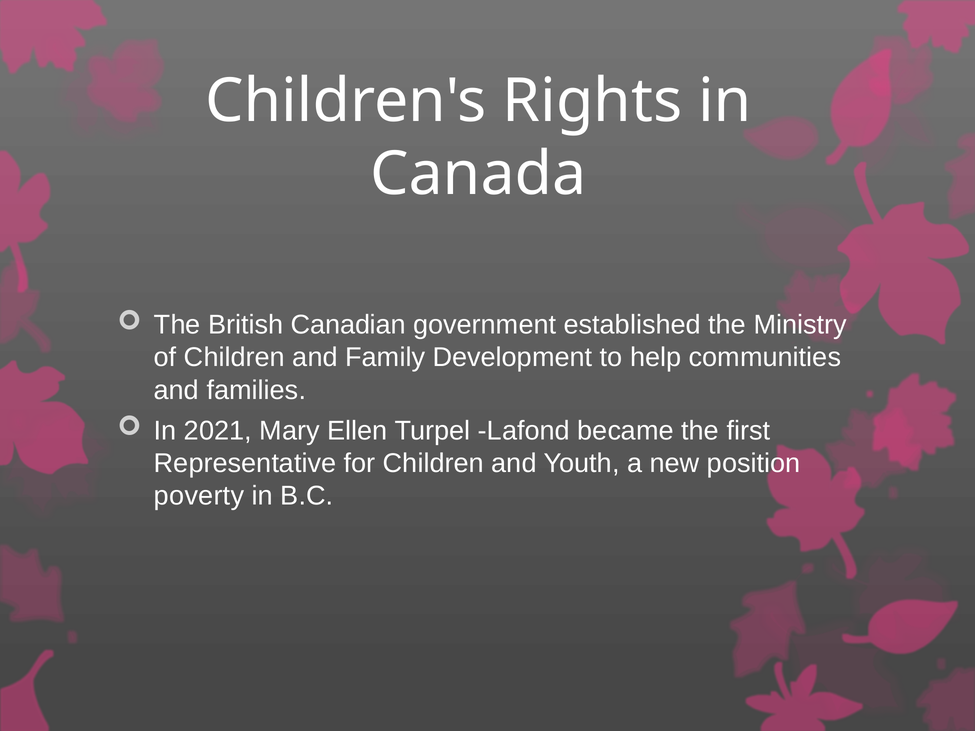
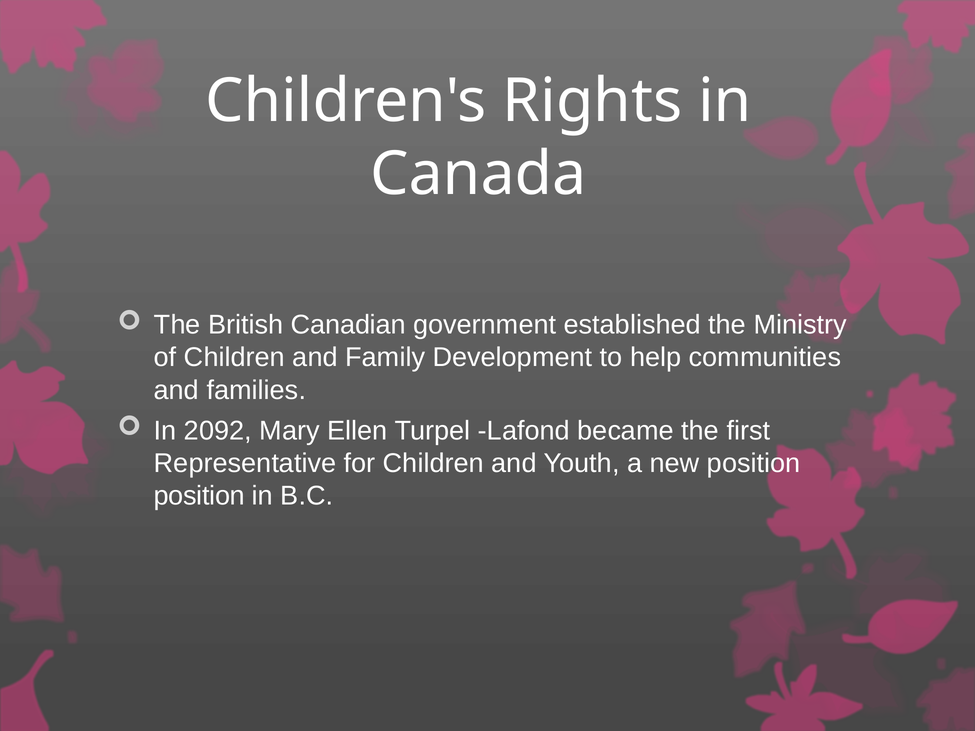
2021: 2021 -> 2092 (218, 431)
poverty: poverty -> position (199, 496)
